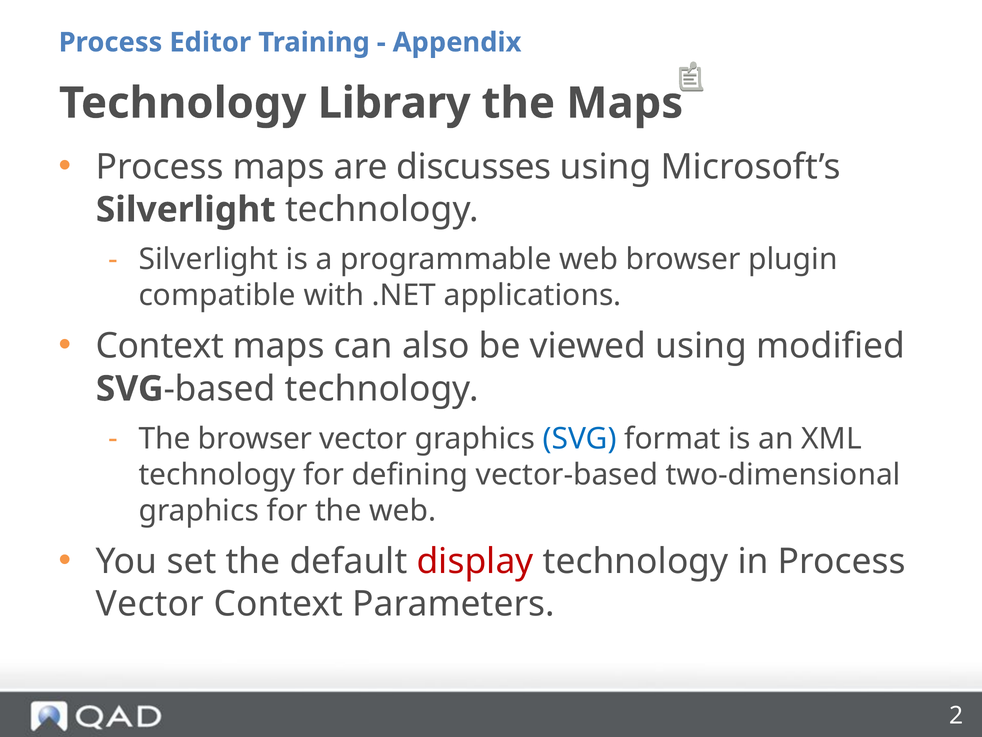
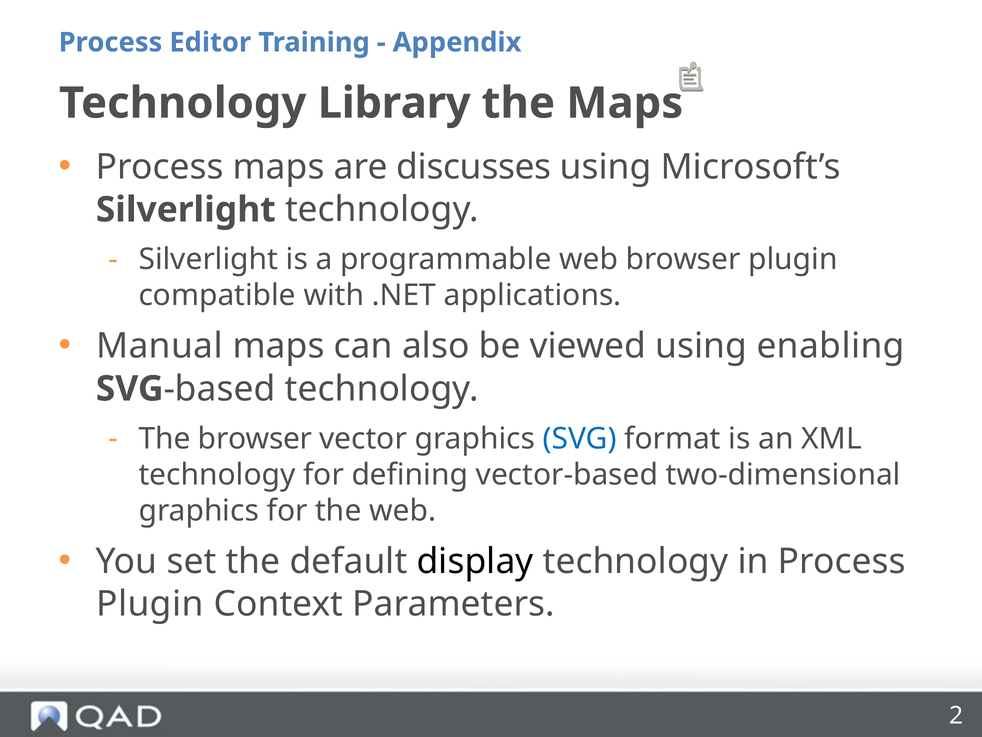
Context: Context -> Manual (160, 346)
modified: modified -> enabling (831, 346)
display colour: red -> black (475, 561)
Vector: Vector -> Plugin (150, 604)
